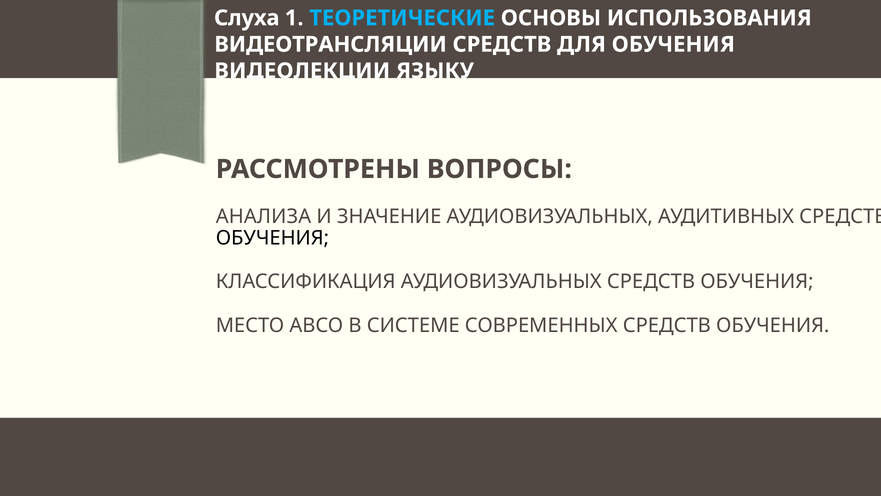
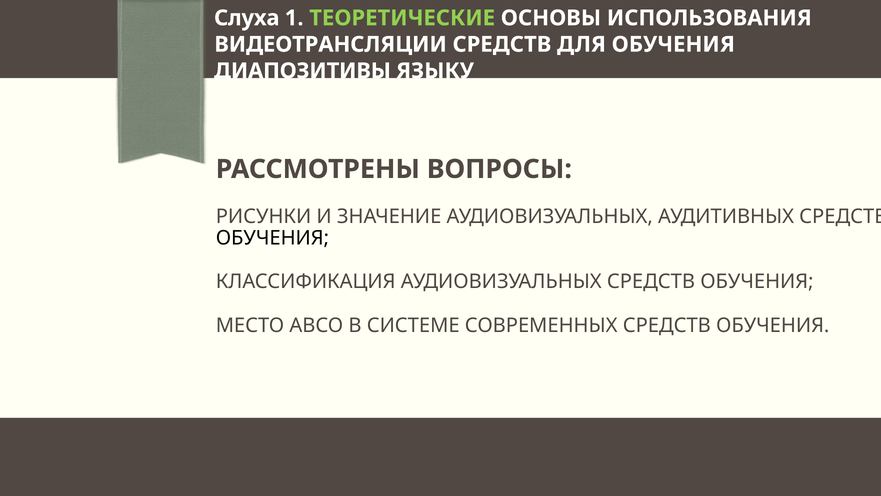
ТЕОРЕТИЧЕСКИЕ colour: light blue -> light green (402, 18)
ВИДЕОЛЕКЦИИ: ВИДЕОЛЕКЦИИ -> ДИАПОЗИТИВЫ (302, 71)
АНАЛИЗА: АНАЛИЗА -> РИСУНКИ (264, 216)
